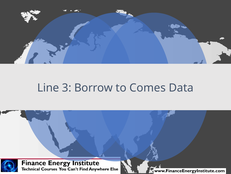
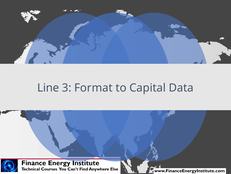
Borrow: Borrow -> Format (93, 88)
Comes: Comes -> Capital (148, 88)
